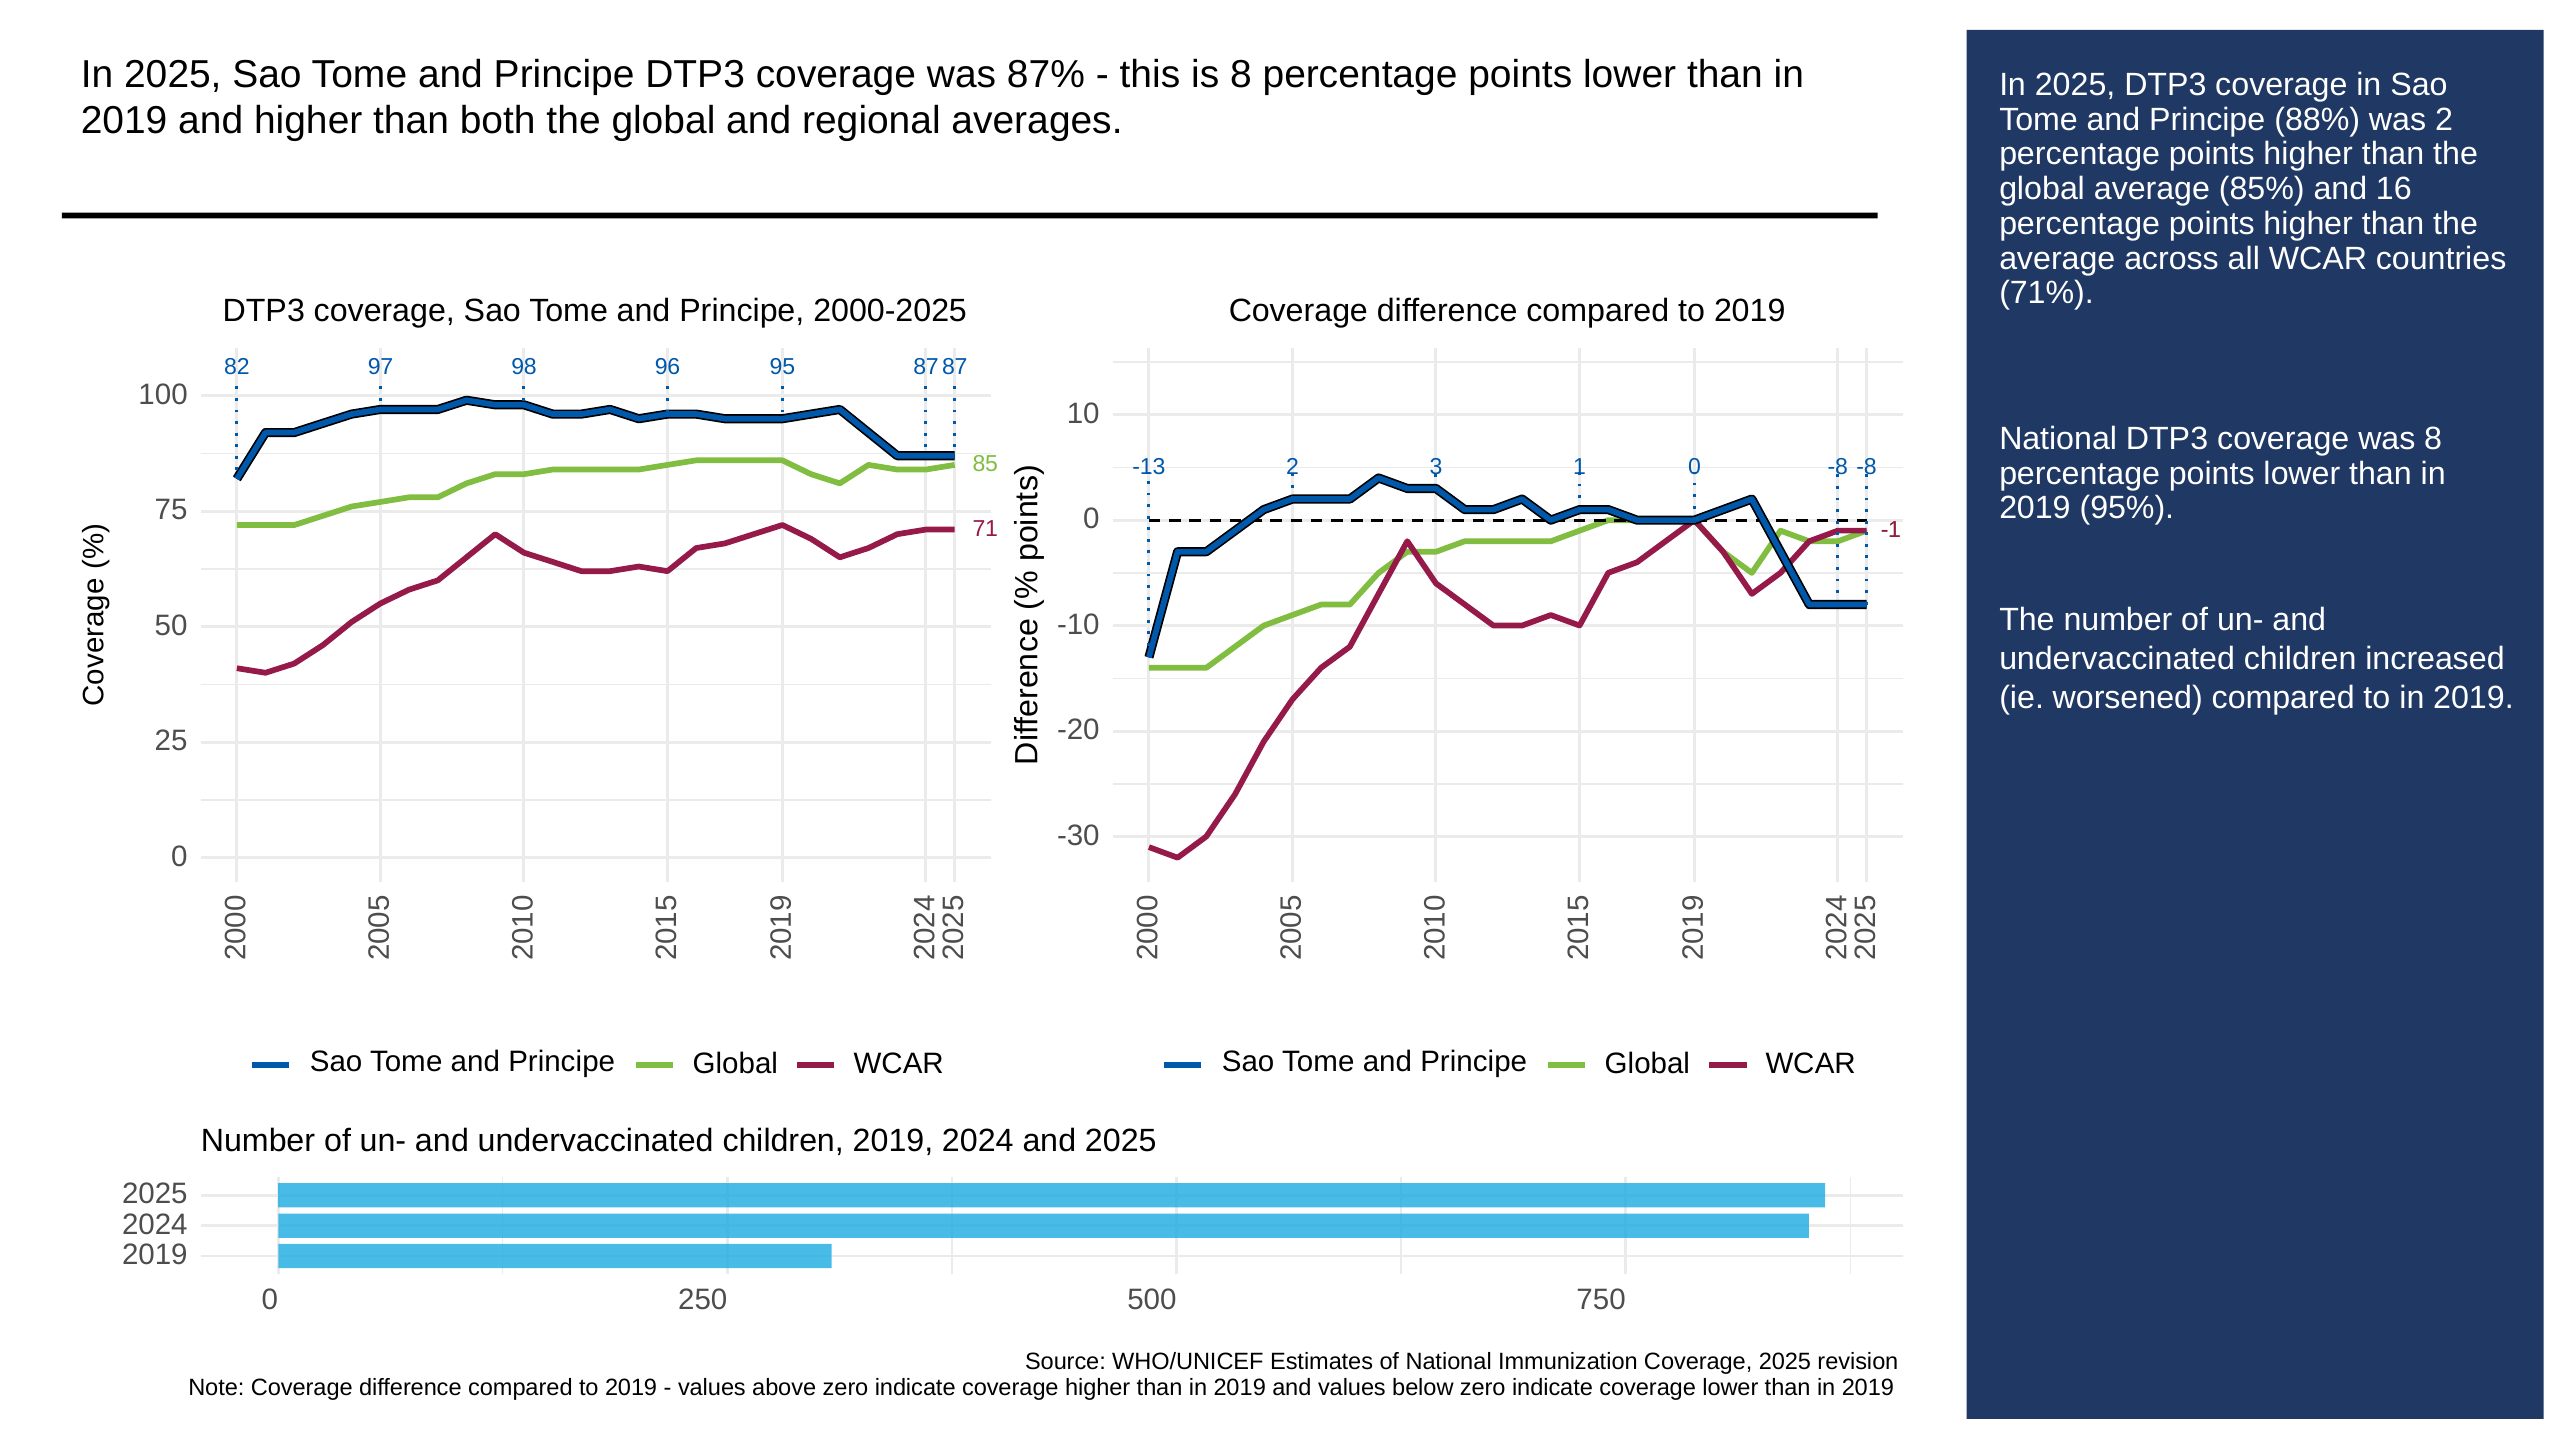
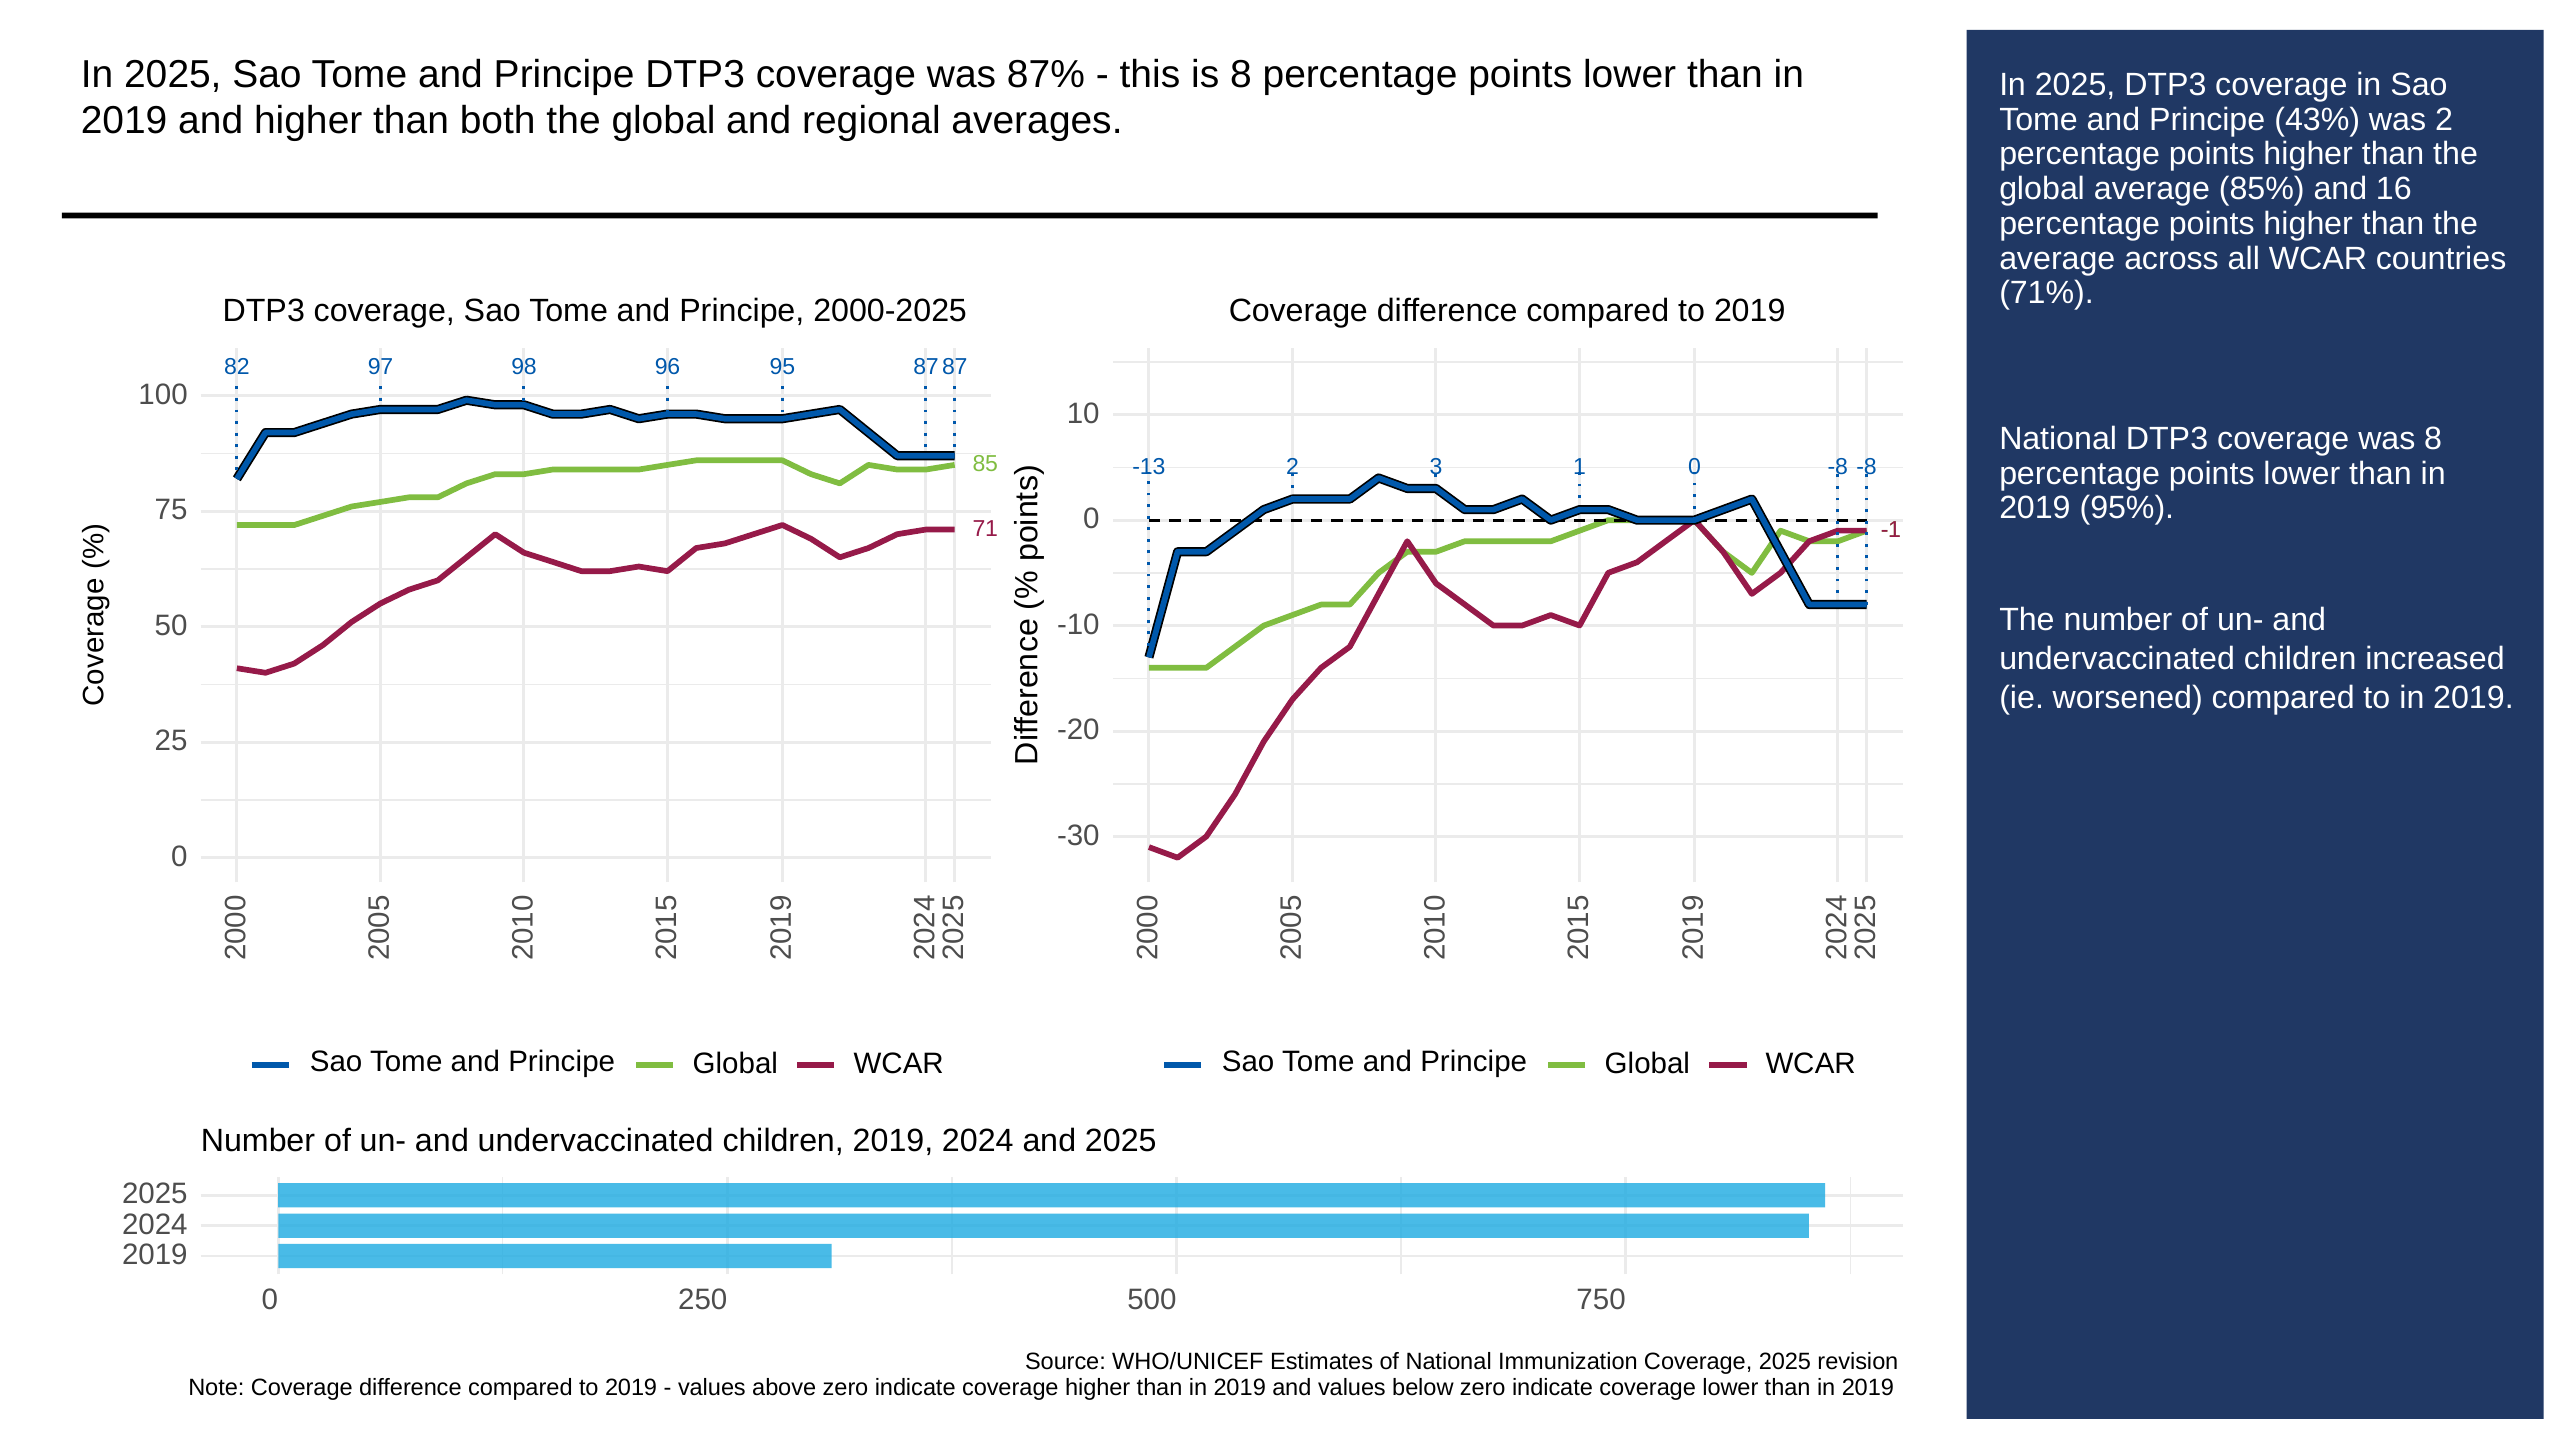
88%: 88% -> 43% (2317, 119)
